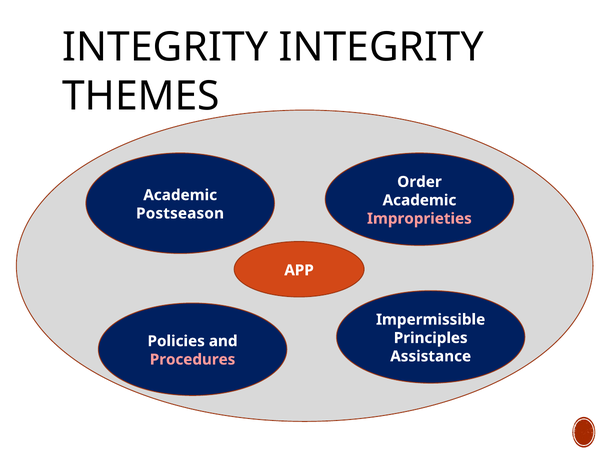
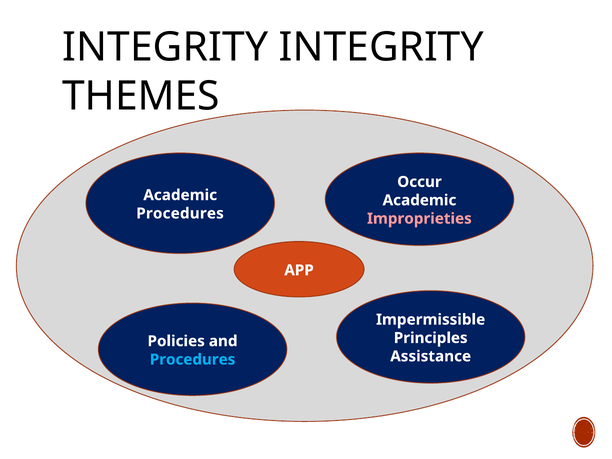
Order: Order -> Occur (419, 182)
Postseason: Postseason -> Procedures (180, 213)
Procedures colour: pink -> light blue (193, 360)
